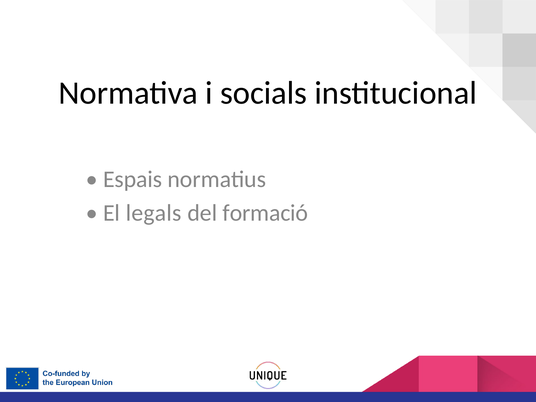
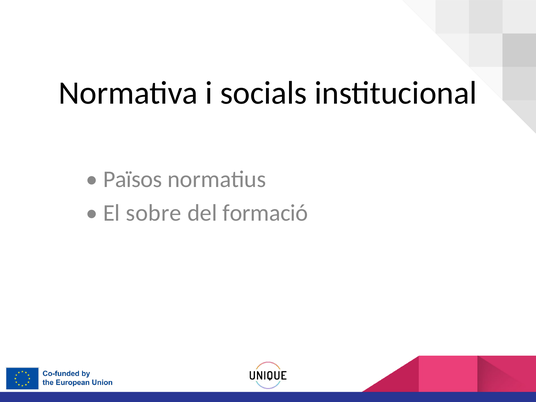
Espais: Espais -> Països (133, 179)
legals: legals -> sobre (154, 213)
